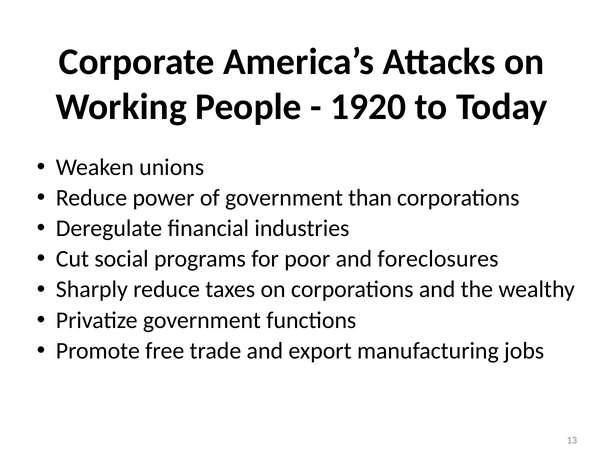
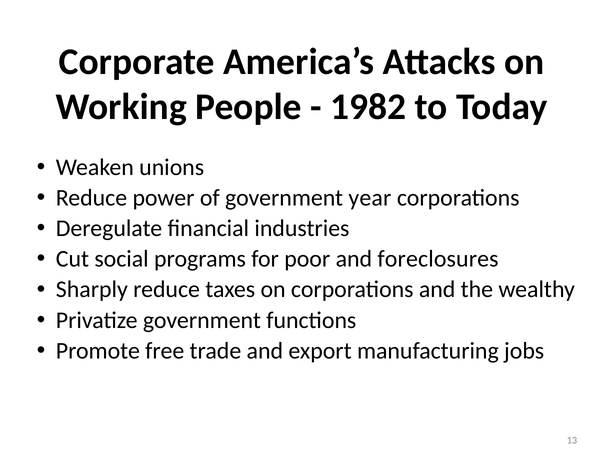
1920: 1920 -> 1982 (368, 107)
than: than -> year (370, 198)
